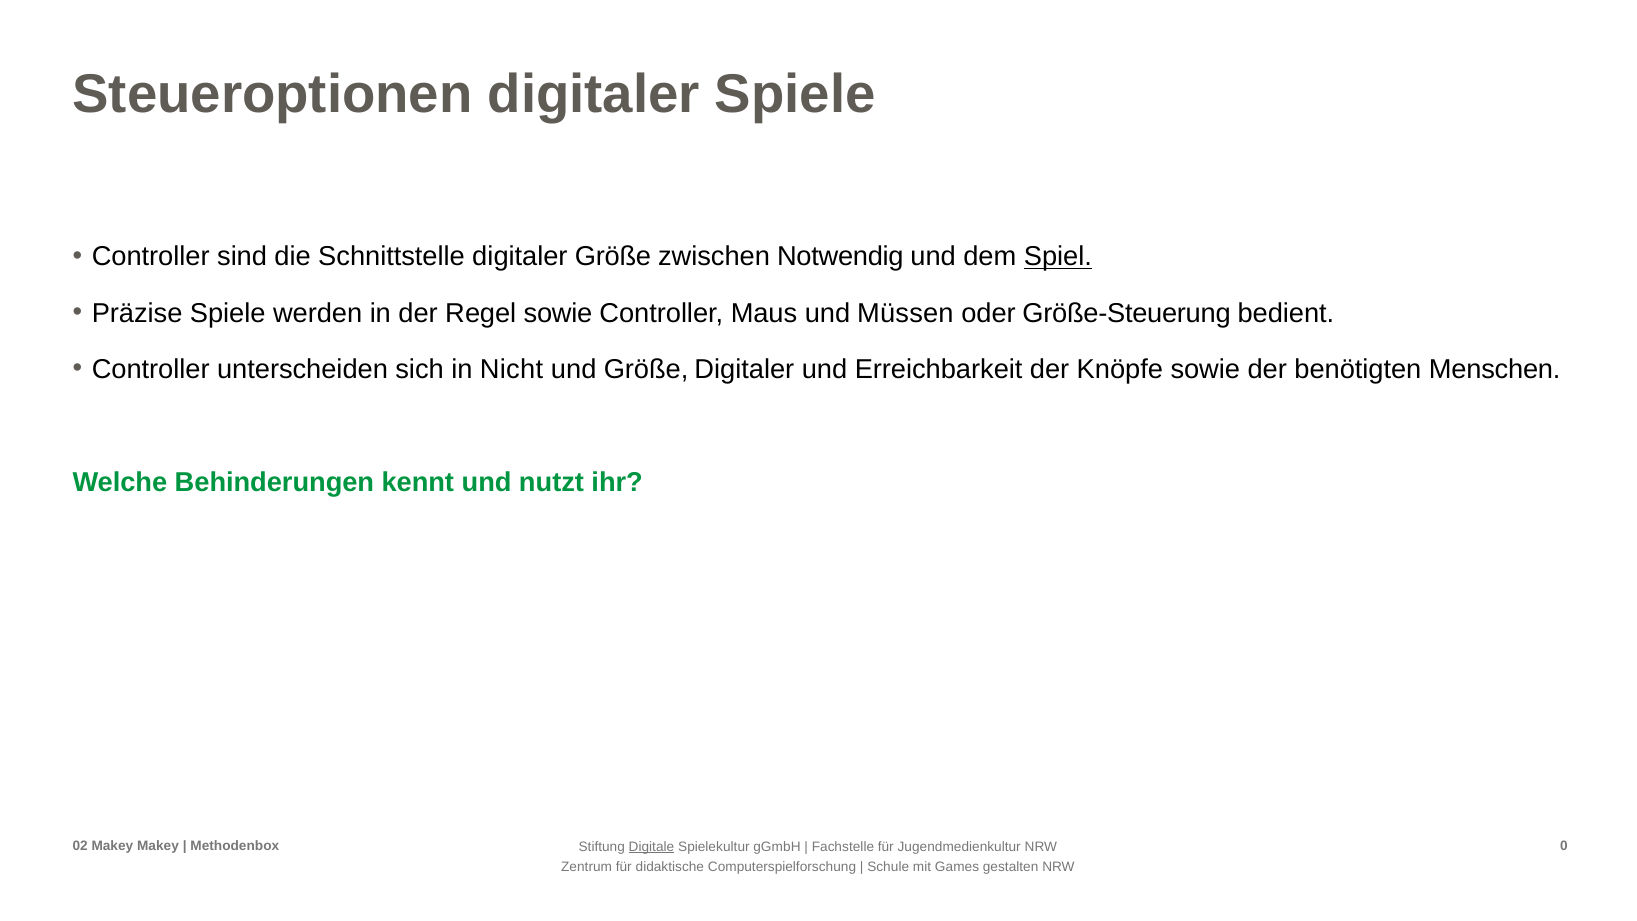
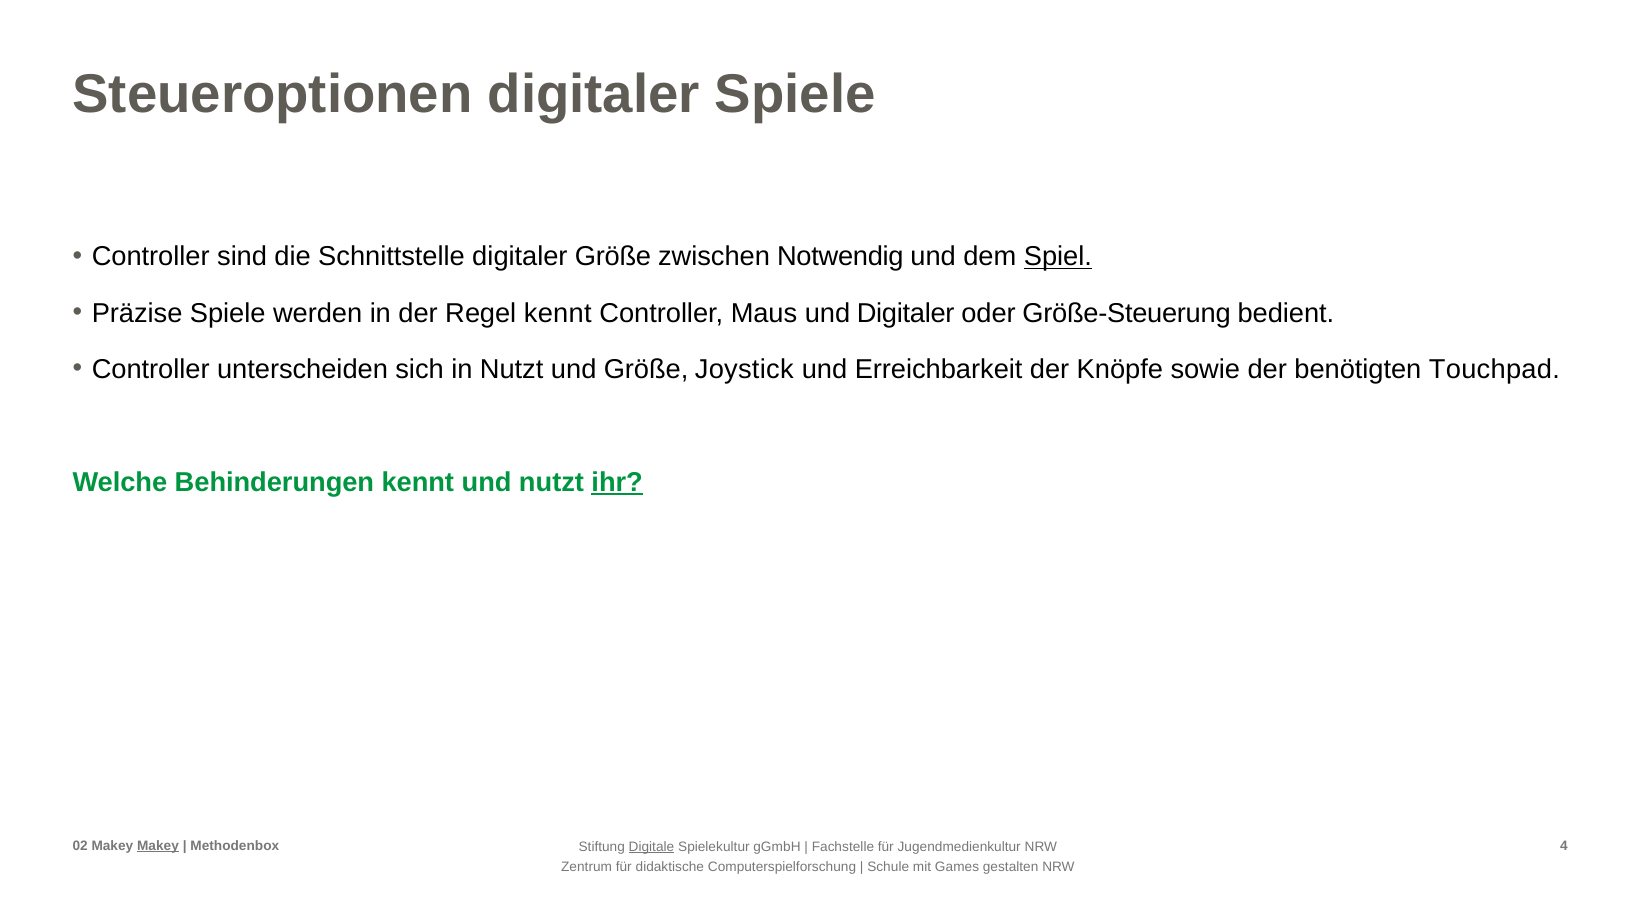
Regel sowie: sowie -> kennt (558, 313)
und Müssen: Müssen -> Digitaler (906, 313)
in Nicht: Nicht -> Nutzt (512, 369)
Größe Digitaler: Digitaler -> Joystick (744, 369)
Menschen: Menschen -> Touchpad (1494, 369)
ihr underline: none -> present (617, 482)
Makey underline: none -> present (158, 845)
0: 0 -> 4 (1564, 845)
